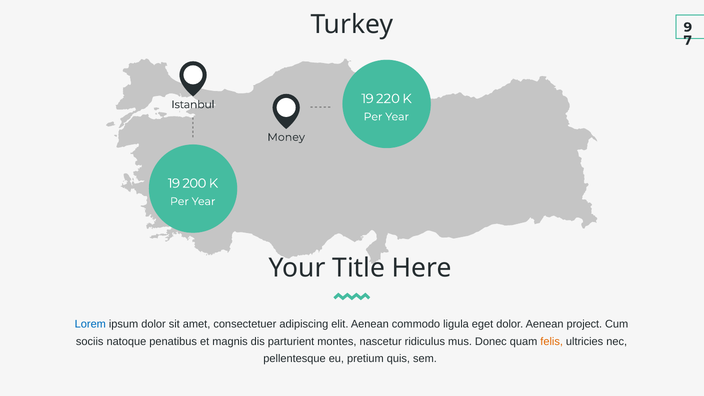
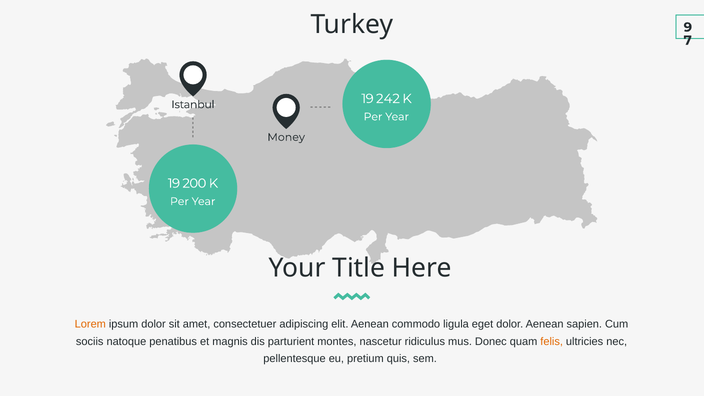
220: 220 -> 242 (388, 99)
Lorem colour: blue -> orange (90, 324)
project: project -> sapien (584, 324)
